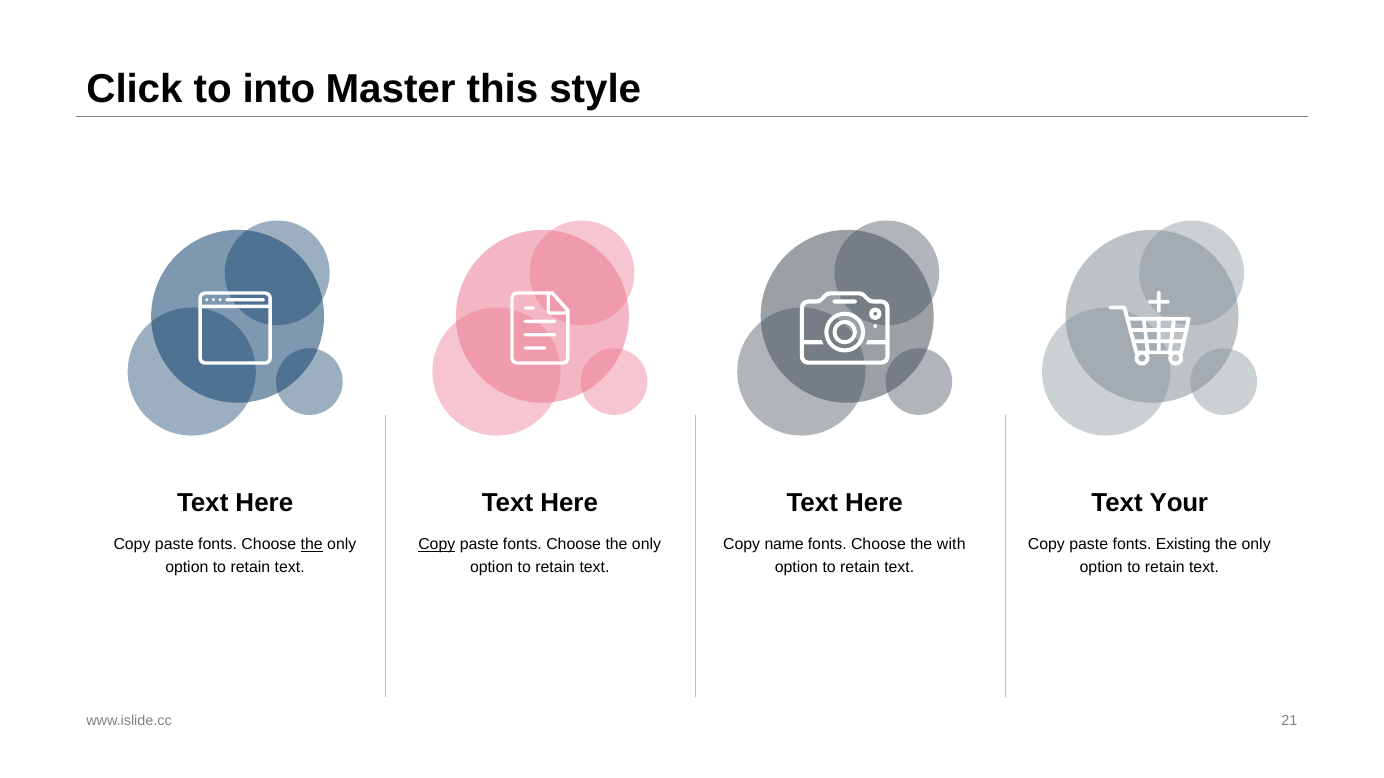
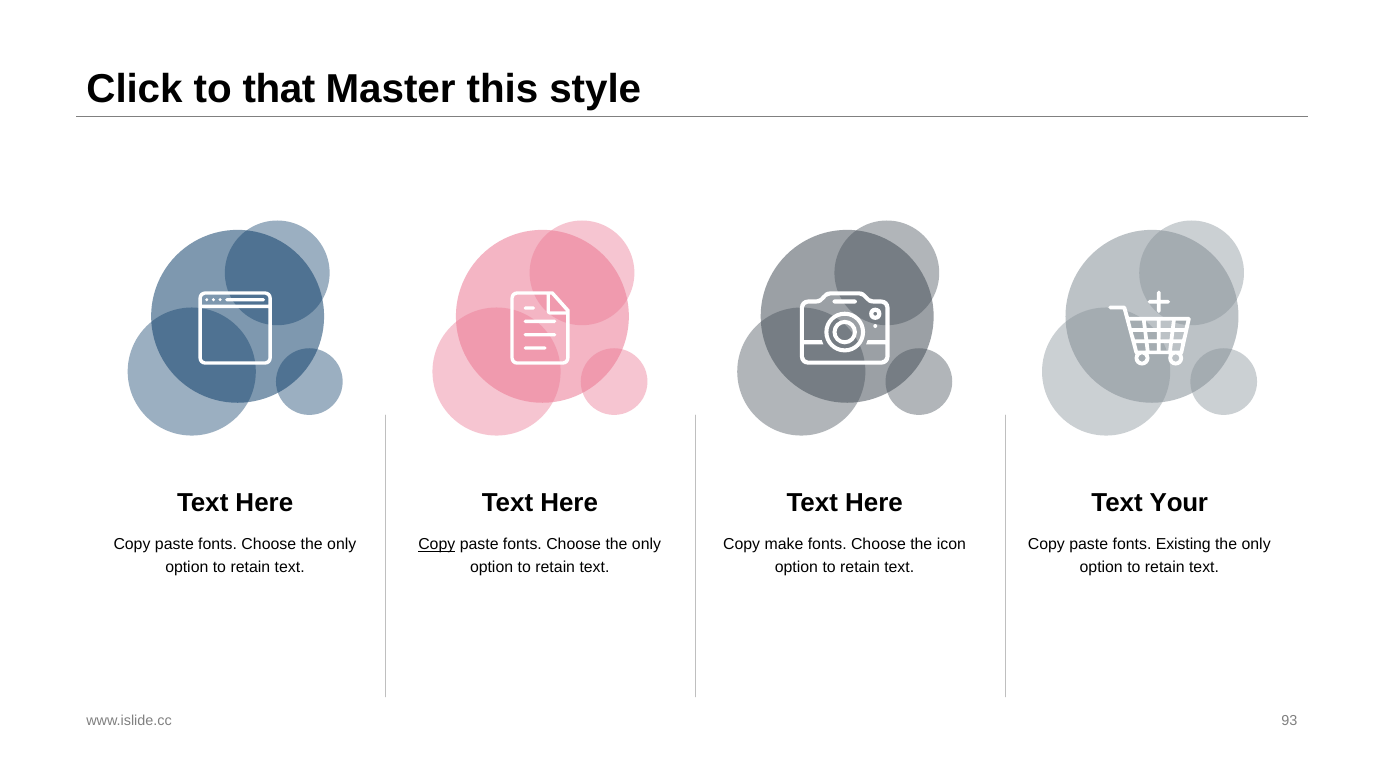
into: into -> that (279, 89)
the underline: present -> none (312, 545)
name: name -> make (784, 545)
with: with -> icon (951, 545)
21: 21 -> 93 (1289, 721)
